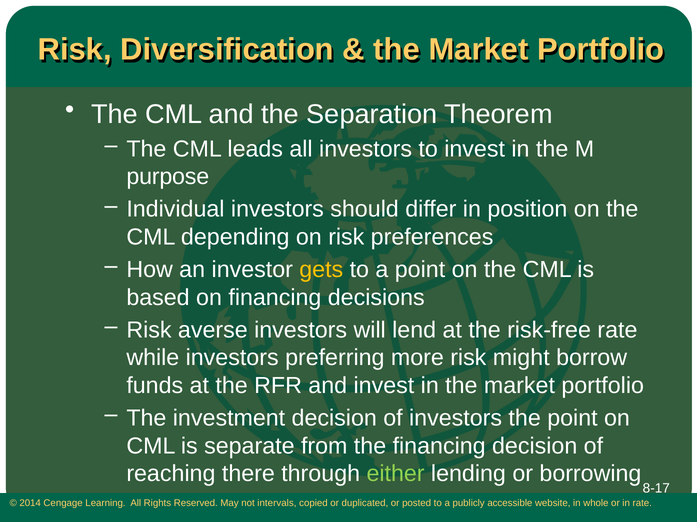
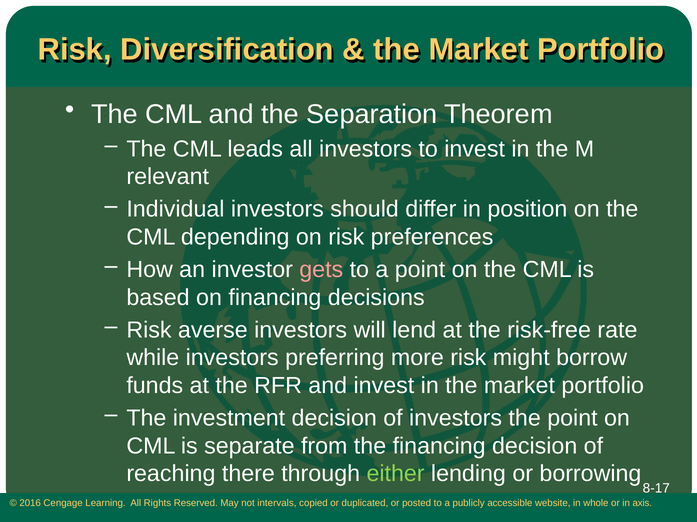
purpose: purpose -> relevant (168, 177)
gets colour: yellow -> pink (321, 270)
2014: 2014 -> 2016 (30, 504)
in rate: rate -> axis (642, 504)
